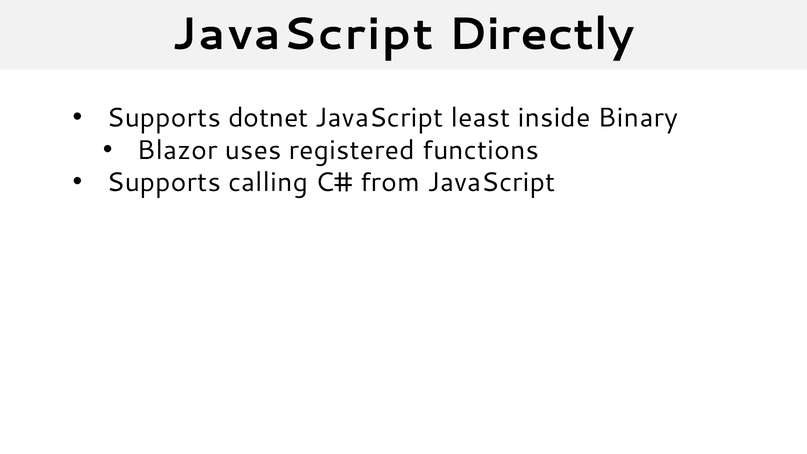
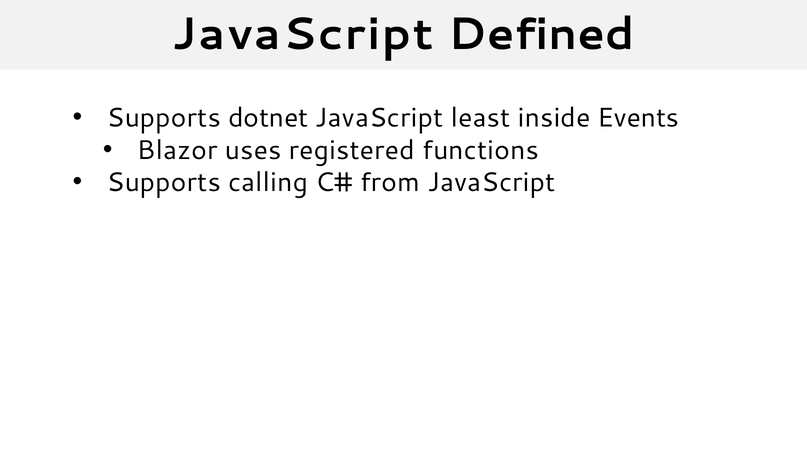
Directly: Directly -> Defined (541, 34)
Binary: Binary -> Events (638, 118)
